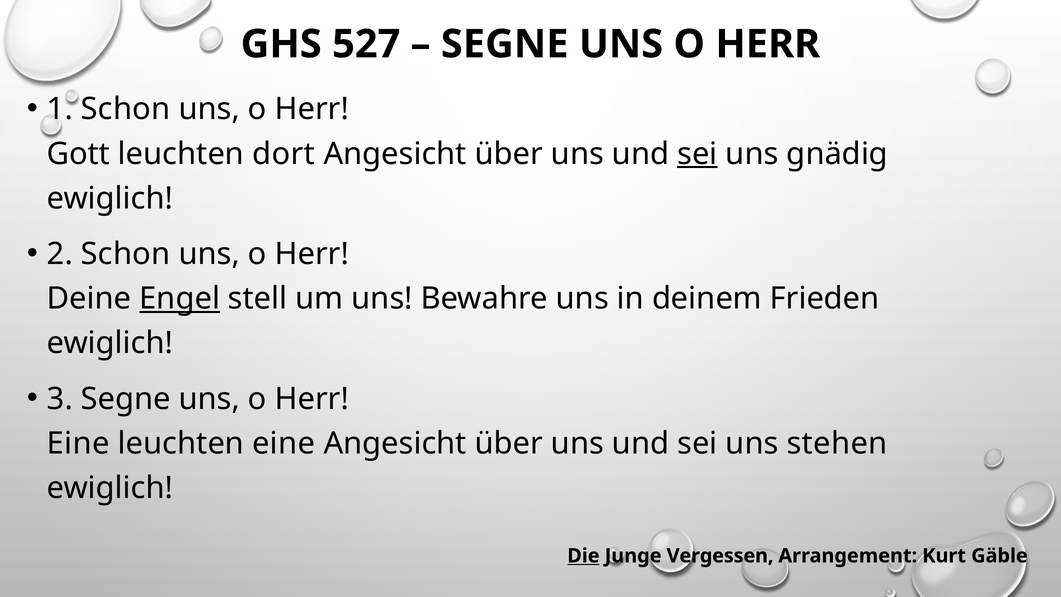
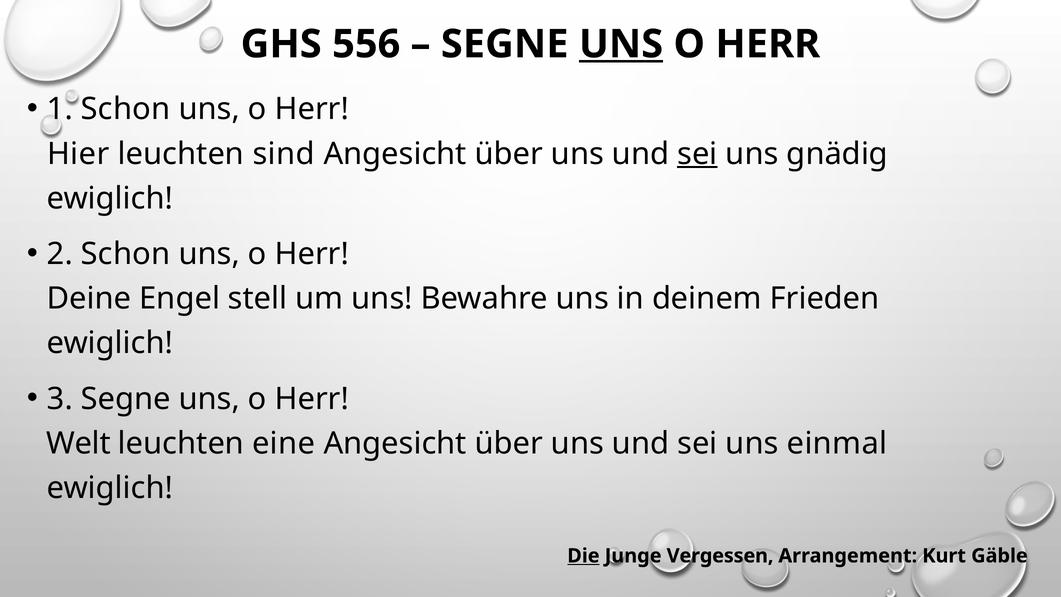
527: 527 -> 556 (366, 44)
UNS underline: none -> present (621, 44)
Gott: Gott -> Hier (78, 154)
dort: dort -> sind (284, 154)
Engel underline: present -> none (180, 299)
Eine: Eine -> Welt (79, 443)
stehen: stehen -> einmal (837, 443)
